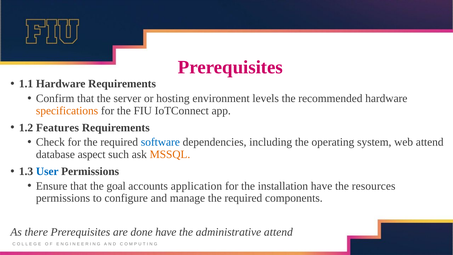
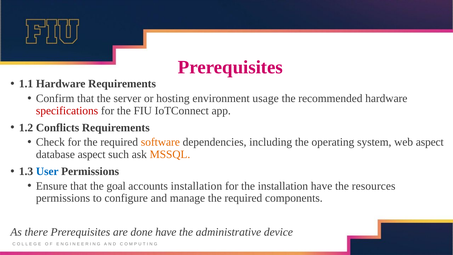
levels: levels -> usage (266, 98)
specifications colour: orange -> red (67, 111)
Features: Features -> Conflicts (58, 128)
software colour: blue -> orange (160, 142)
web attend: attend -> aspect (430, 142)
accounts application: application -> installation (196, 186)
administrative attend: attend -> device (278, 232)
